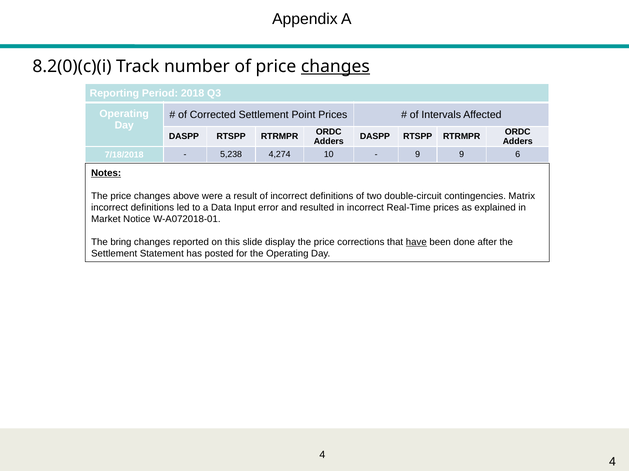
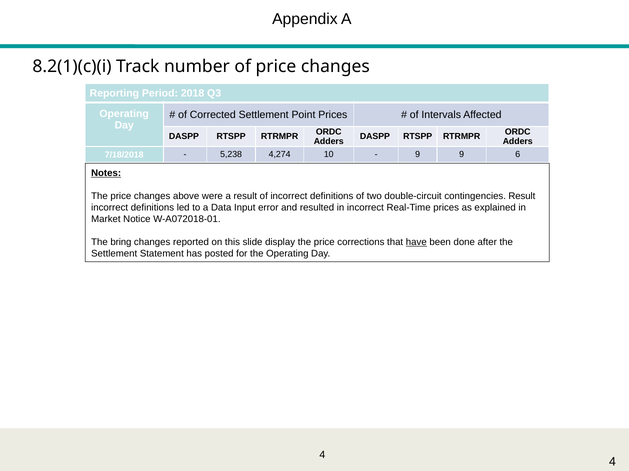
8.2(0)(c)(i: 8.2(0)(c)(i -> 8.2(1)(c)(i (72, 67)
changes underline: present -> none (335, 67)
contingencies Matrix: Matrix -> Result (522, 196)
